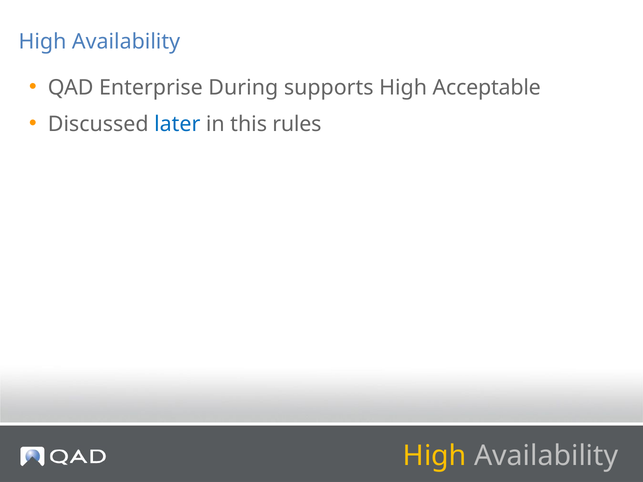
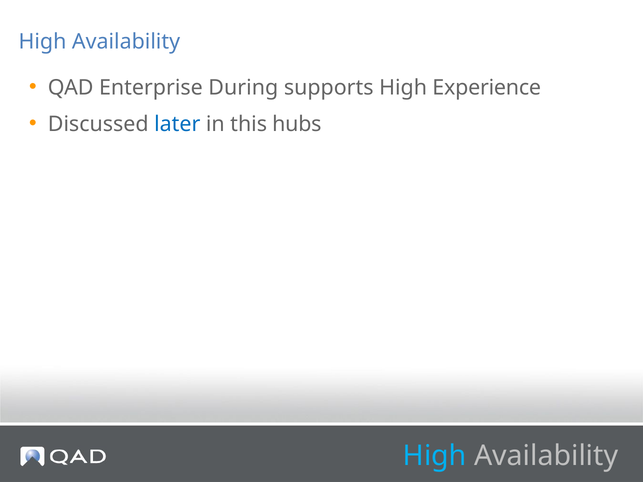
Acceptable: Acceptable -> Experience (487, 88)
rules: rules -> hubs (297, 124)
High colour: yellow -> light blue (435, 456)
